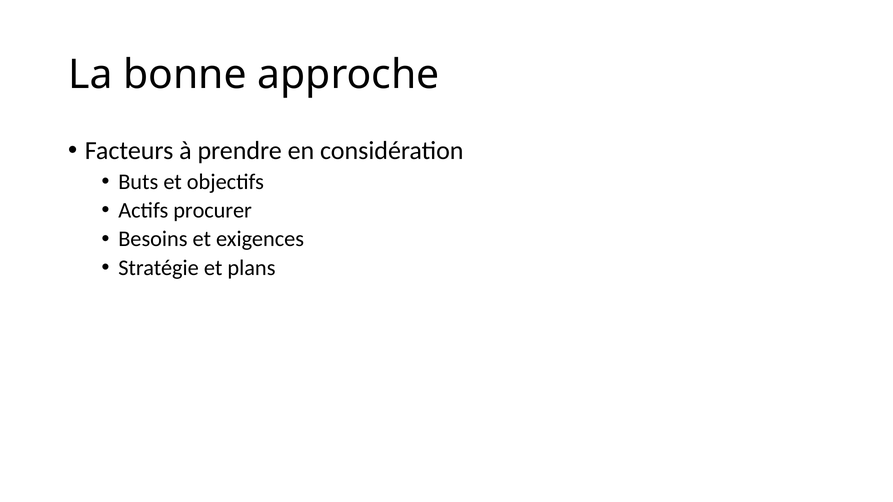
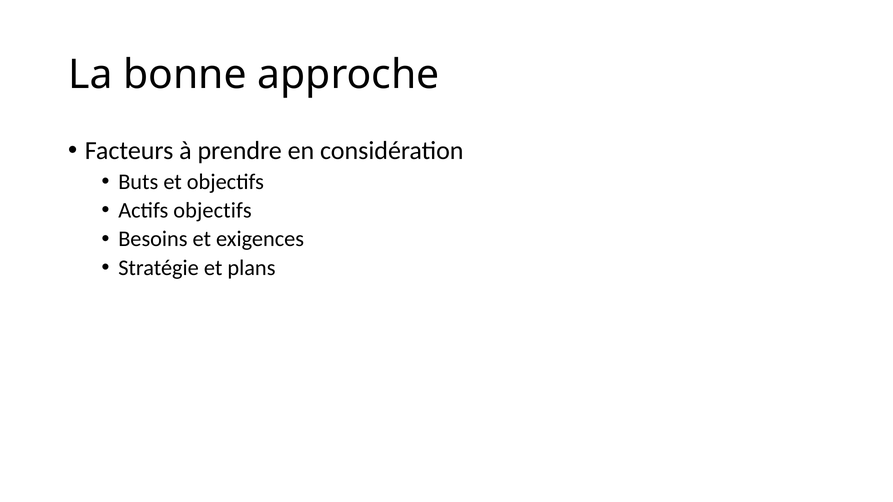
Actifs procurer: procurer -> objectifs (213, 211)
